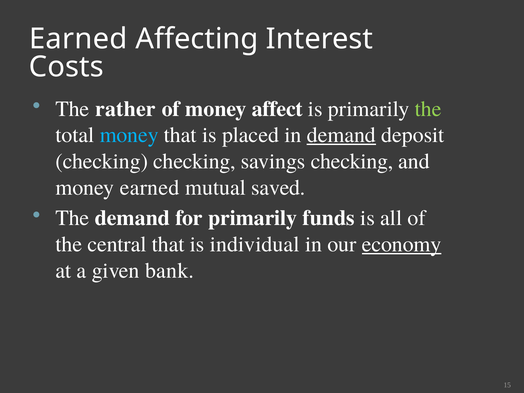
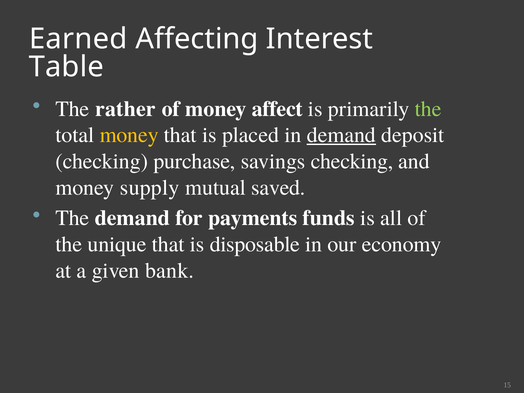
Costs: Costs -> Table (66, 67)
money colour: light blue -> yellow (129, 135)
checking checking: checking -> purchase (194, 161)
money earned: earned -> supply (150, 188)
for primarily: primarily -> payments (253, 218)
central: central -> unique (117, 244)
individual: individual -> disposable (255, 244)
economy underline: present -> none (402, 244)
